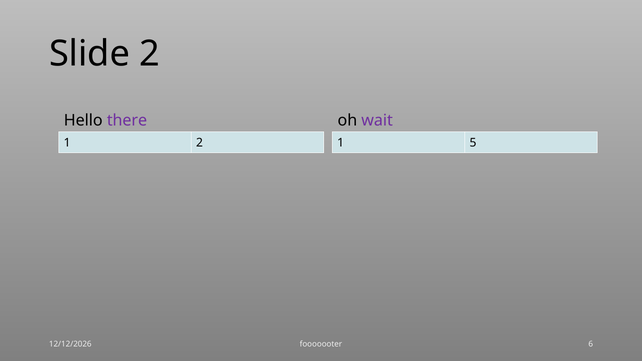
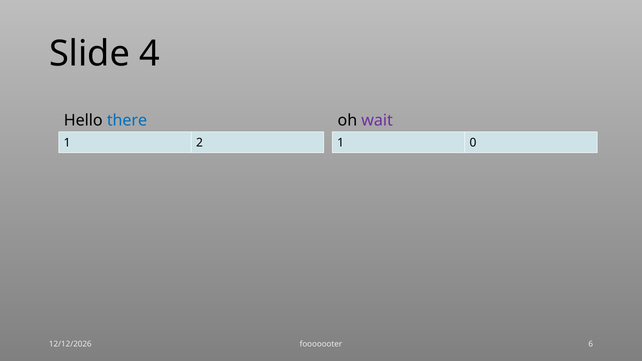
Slide 2: 2 -> 4 (150, 54)
there colour: purple -> blue (127, 121)
5: 5 -> 0 (473, 143)
